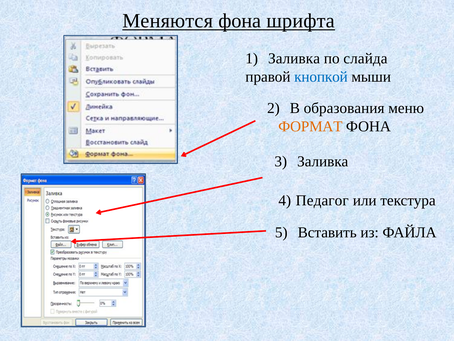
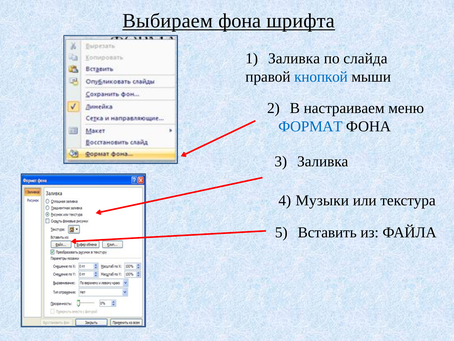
Меняются: Меняются -> Выбираем (168, 21)
образования: образования -> настраиваем (344, 108)
ФОРМАТ colour: orange -> blue (310, 126)
Педагог: Педагог -> Музыки (322, 200)
